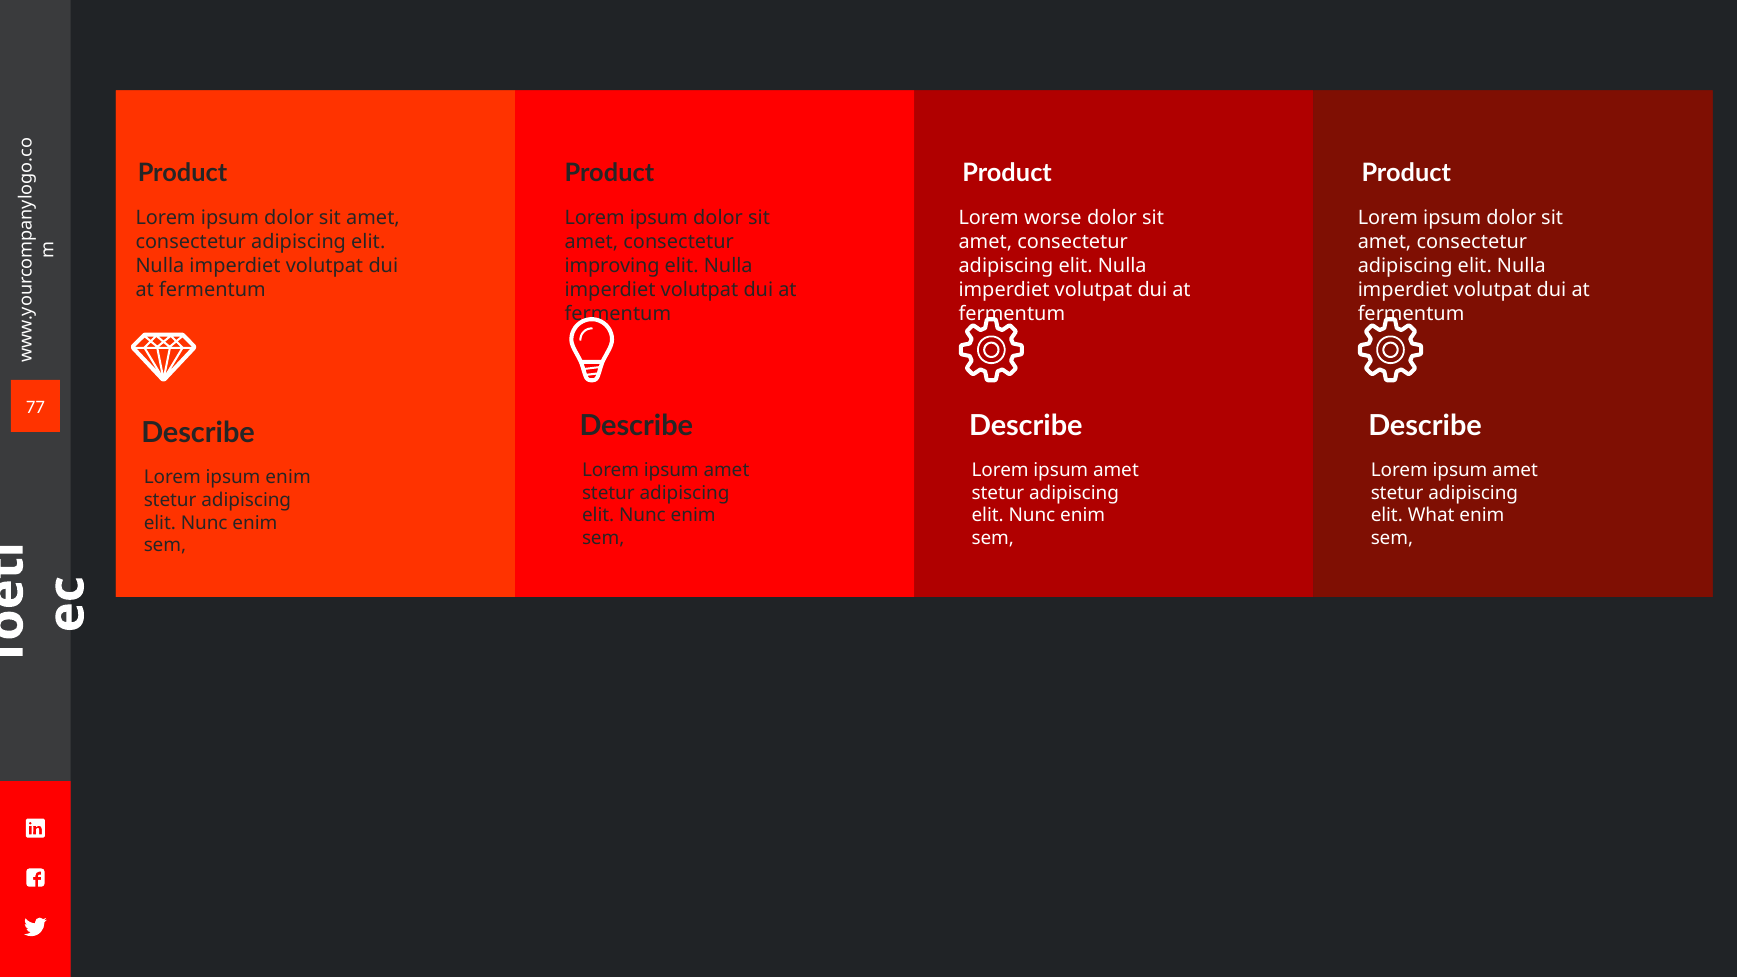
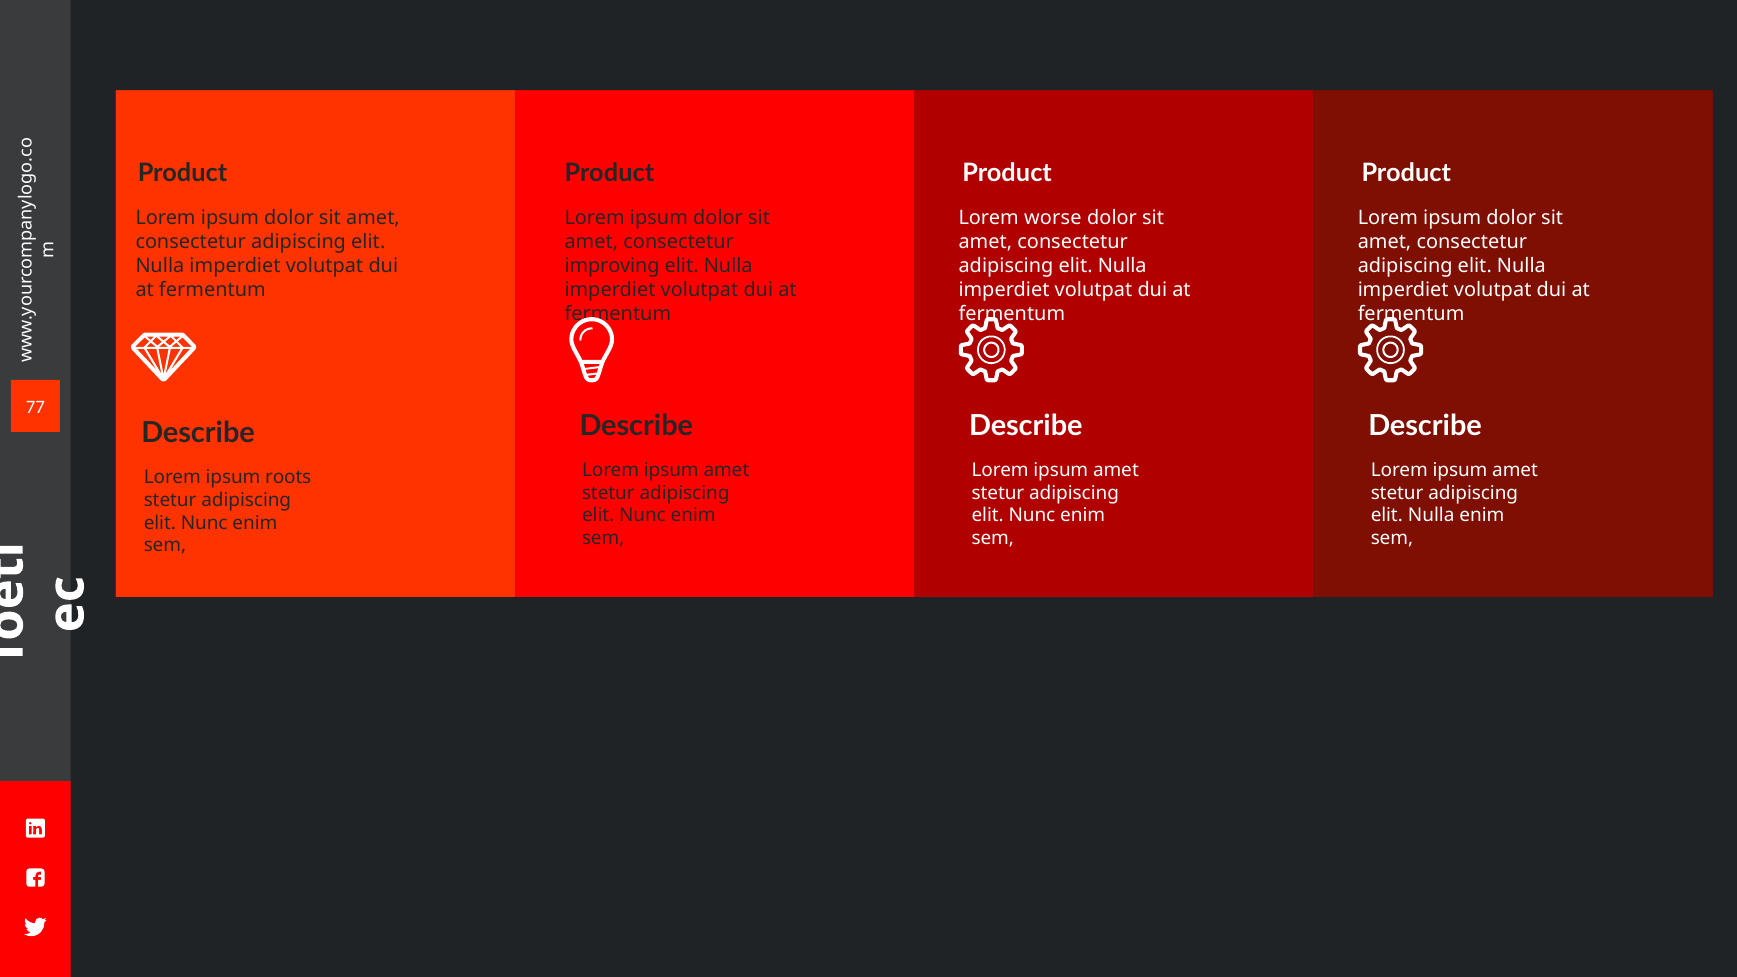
ipsum enim: enim -> roots (288, 477)
What: What -> Nulla (1431, 516)
